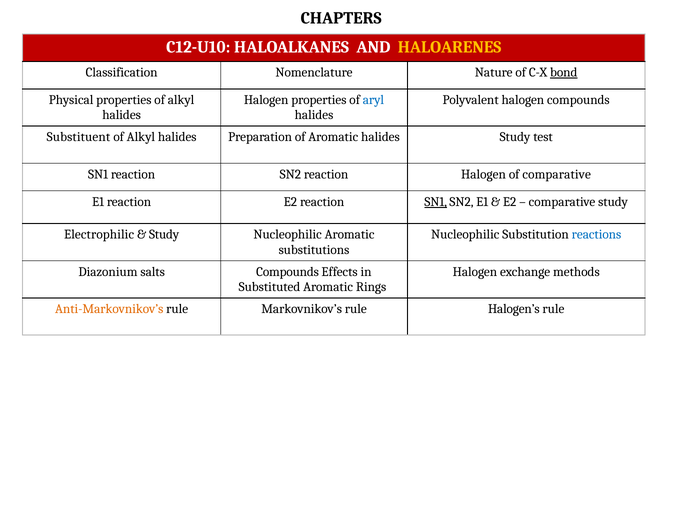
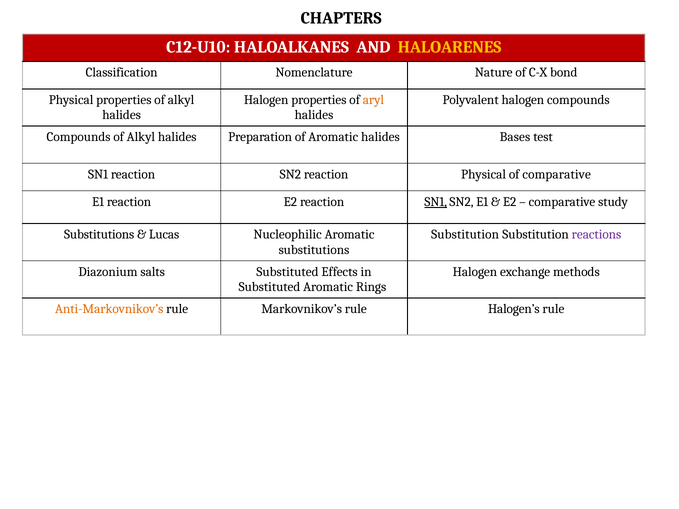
bond underline: present -> none (564, 72)
aryl colour: blue -> orange (373, 100)
Substituent: Substituent -> Compounds (79, 137)
halides Study: Study -> Bases (515, 137)
reaction Halogen: Halogen -> Physical (484, 174)
Electrophilic: Electrophilic -> Substitutions (99, 235)
Study: Study -> Lucas (164, 235)
Nucleophilic: Nucleophilic -> Substitution (465, 235)
reactions colour: blue -> purple (596, 235)
salts Compounds: Compounds -> Substituted (287, 272)
